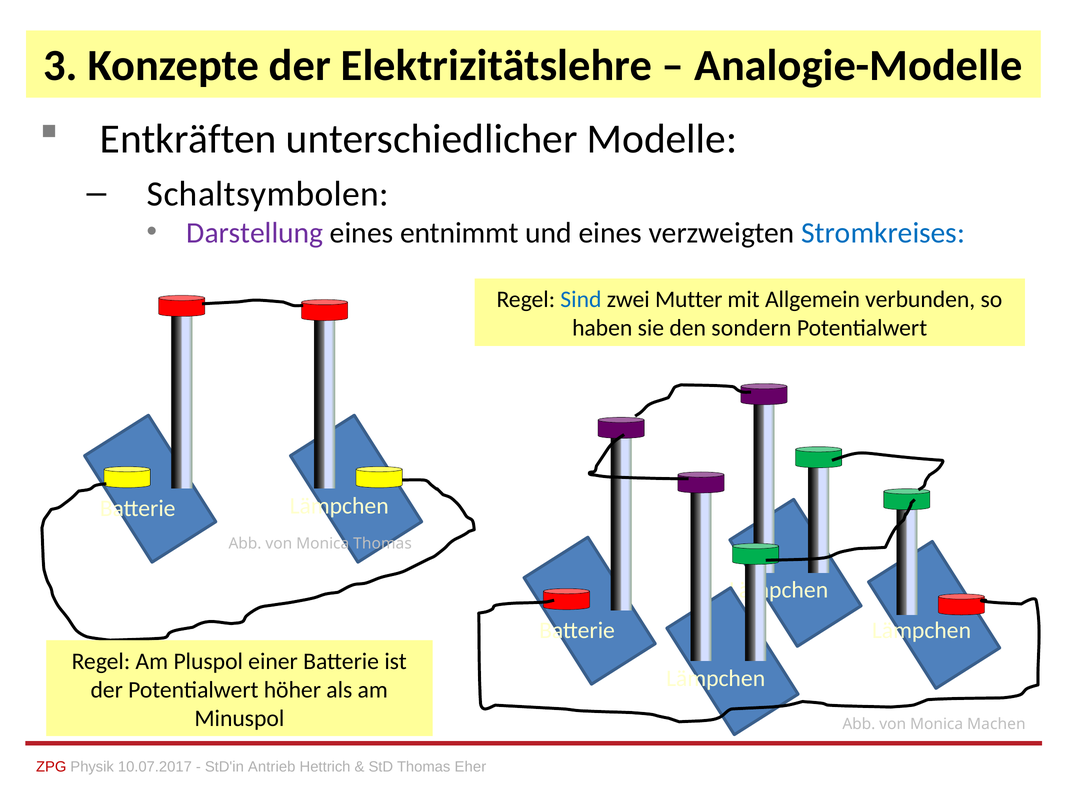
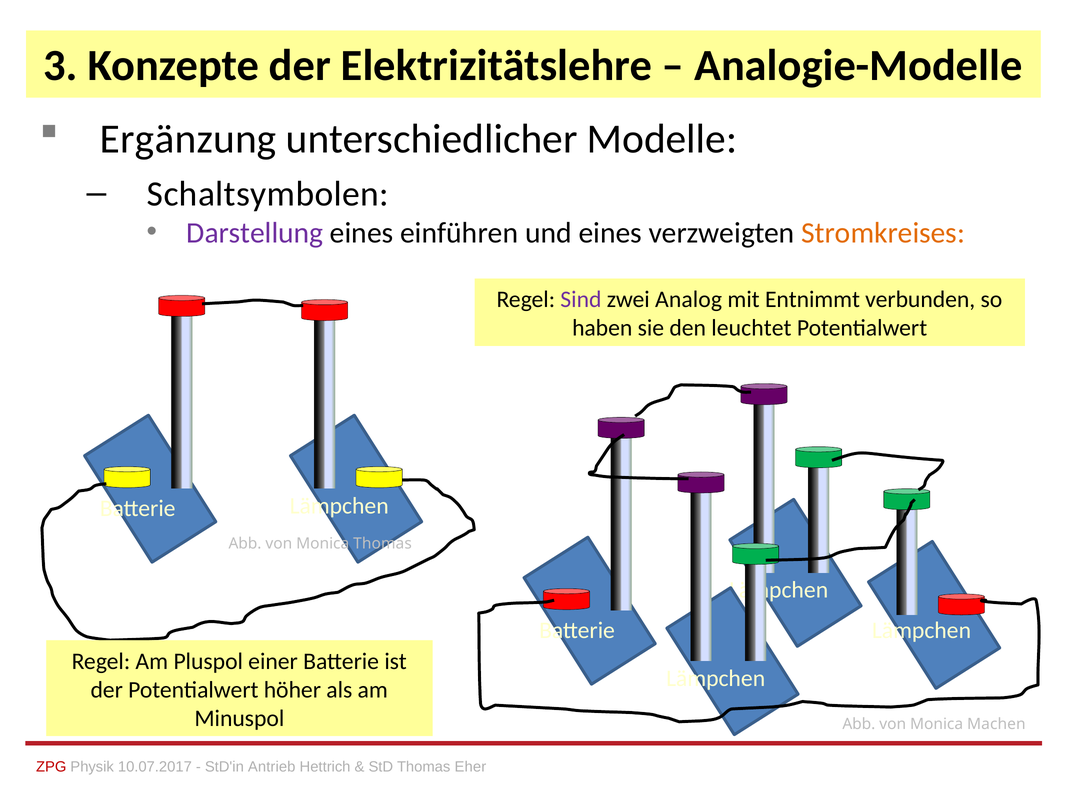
Entkräften: Entkräften -> Ergänzung (188, 139)
entnimmt: entnimmt -> einführen (459, 233)
Stromkreises colour: blue -> orange (883, 233)
Sind colour: blue -> purple (581, 299)
Mutter: Mutter -> Analog (689, 299)
Allgemein: Allgemein -> Entnimmt (812, 299)
sondern: sondern -> leuchtet (751, 328)
